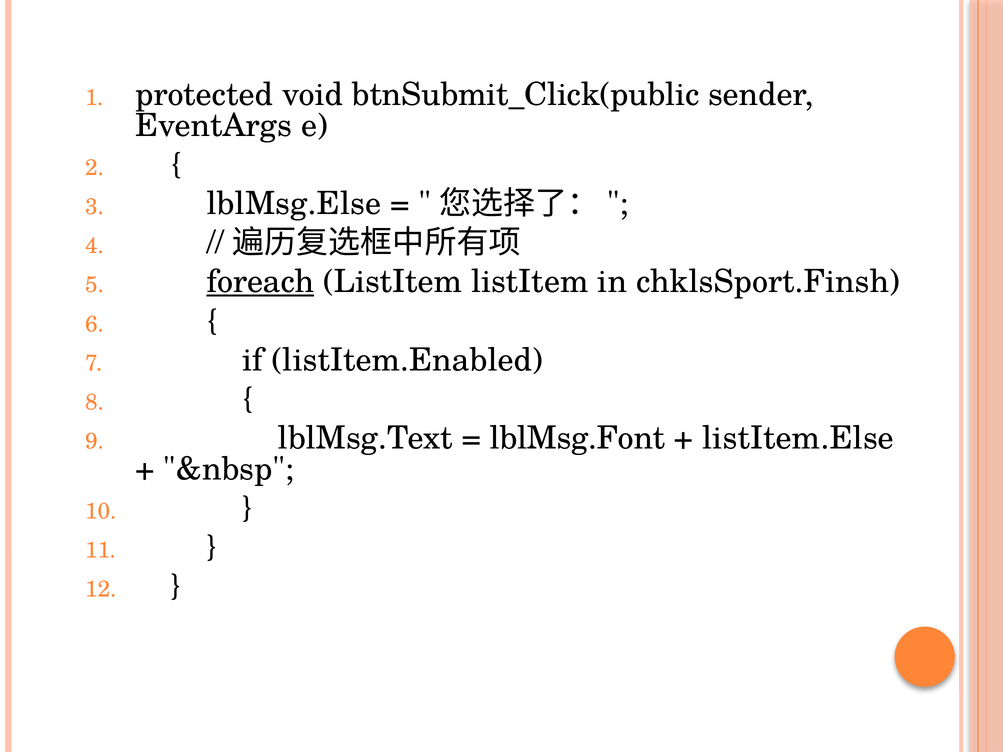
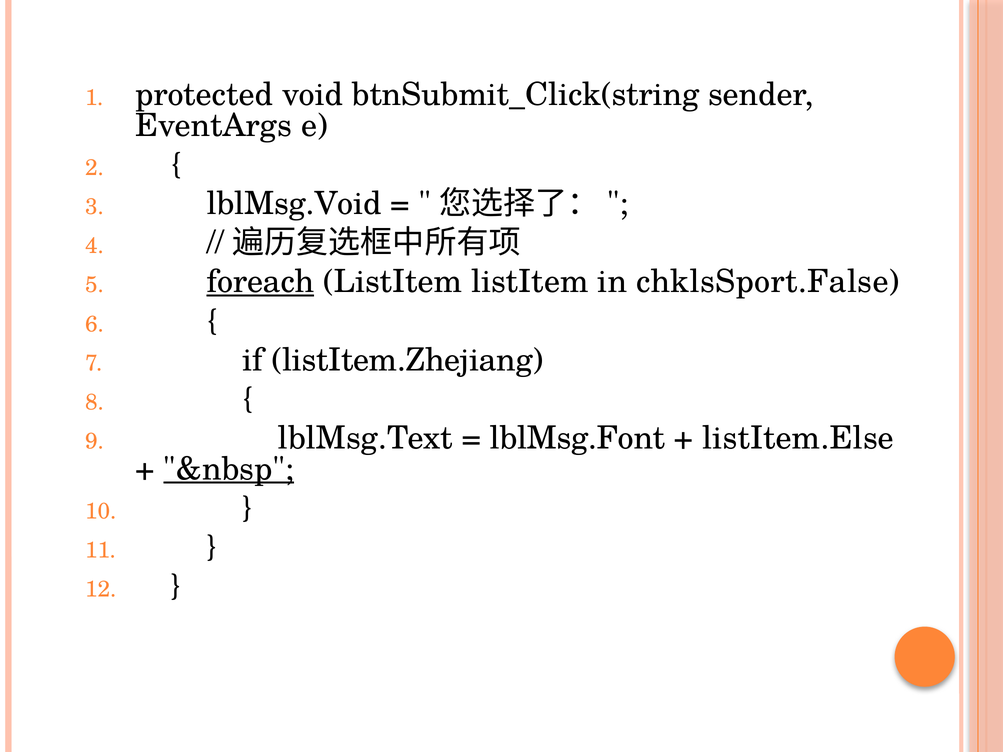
btnSubmit_Click(public: btnSubmit_Click(public -> btnSubmit_Click(string (526, 95)
lblMsg.Else: lblMsg.Else -> lblMsg.Void (294, 204)
chklsSport.Finsh: chklsSport.Finsh -> chklsSport.False (768, 282)
listItem.Enabled: listItem.Enabled -> listItem.Zhejiang (408, 360)
&nbsp underline: none -> present (229, 469)
